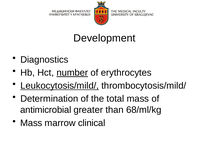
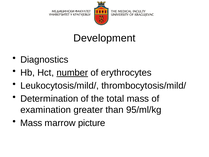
Leukocytosis/mild/ underline: present -> none (60, 86)
antimicrobial: antimicrobial -> examination (46, 110)
68/ml/kg: 68/ml/kg -> 95/ml/kg (144, 110)
clinical: clinical -> picture (92, 123)
